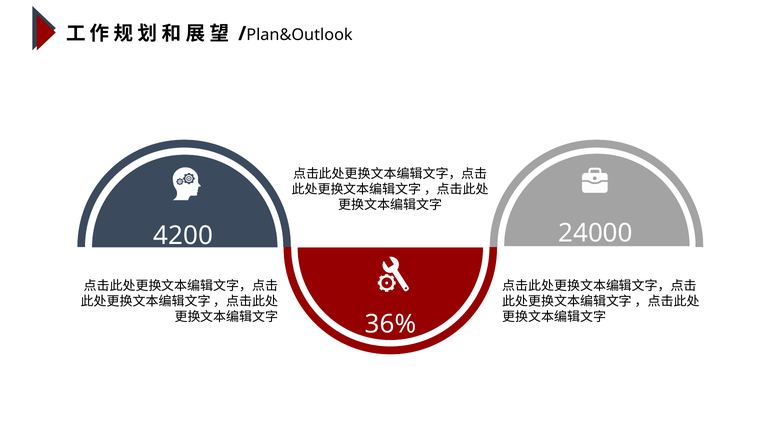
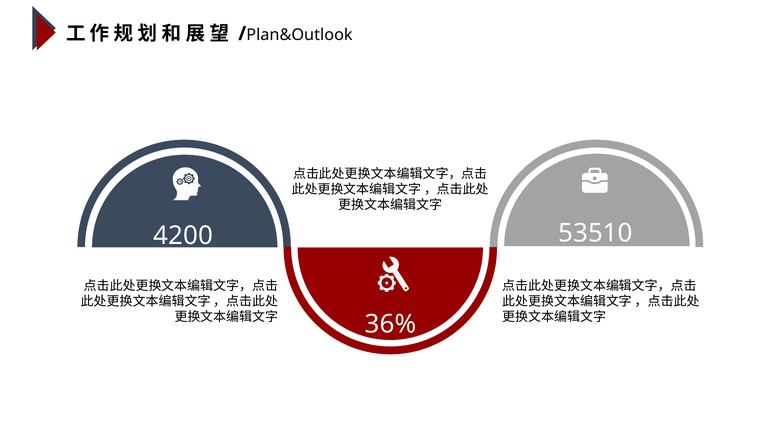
24000: 24000 -> 53510 (595, 234)
